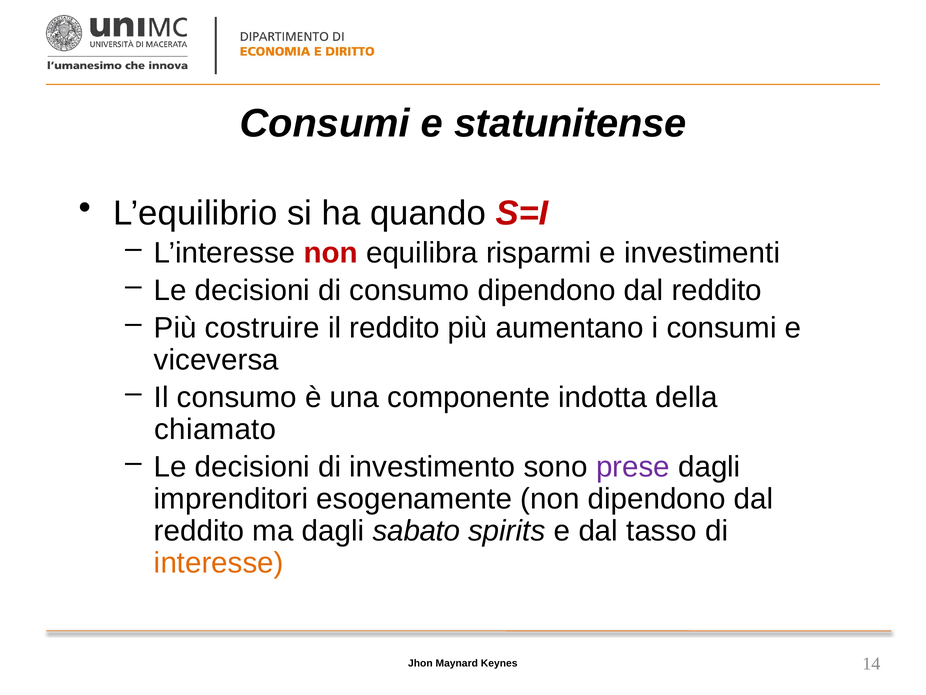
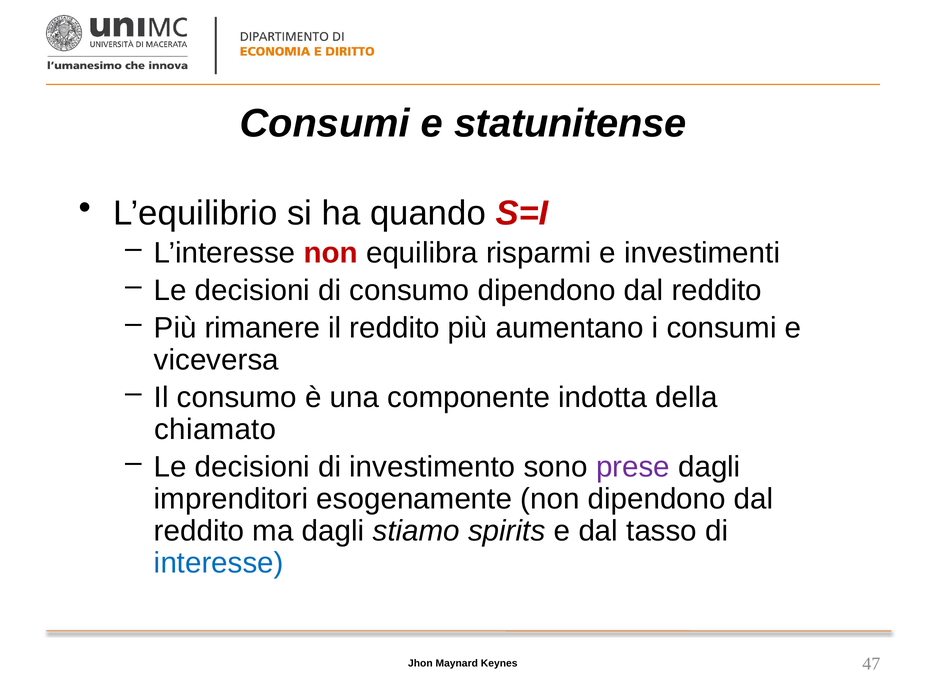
costruire: costruire -> rimanere (262, 328)
sabato: sabato -> stiamo (416, 531)
interesse colour: orange -> blue (219, 562)
14: 14 -> 47 (871, 663)
